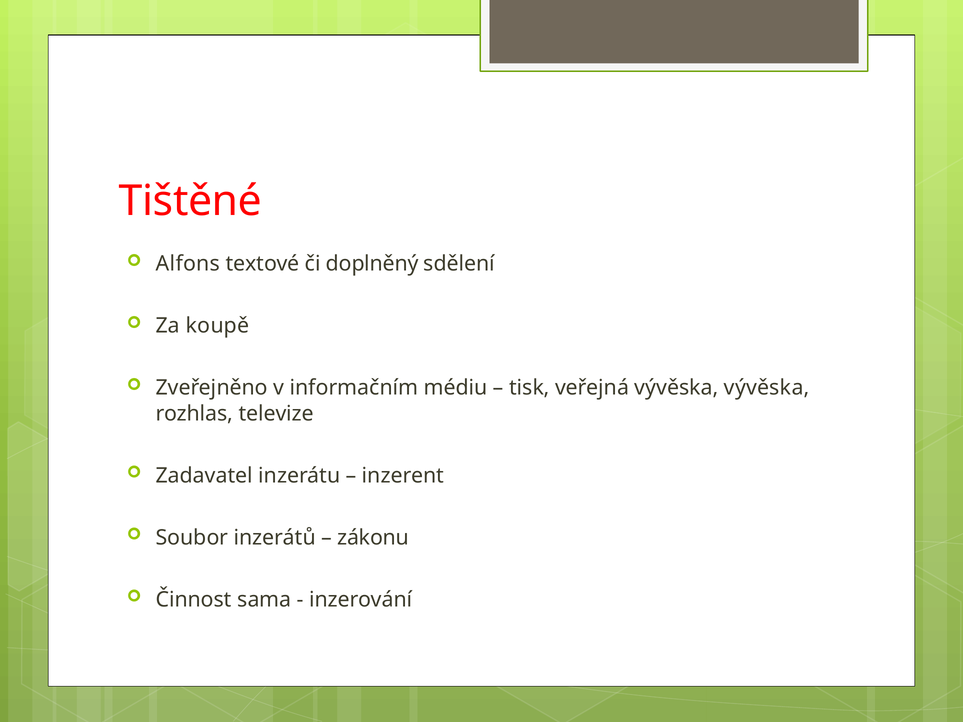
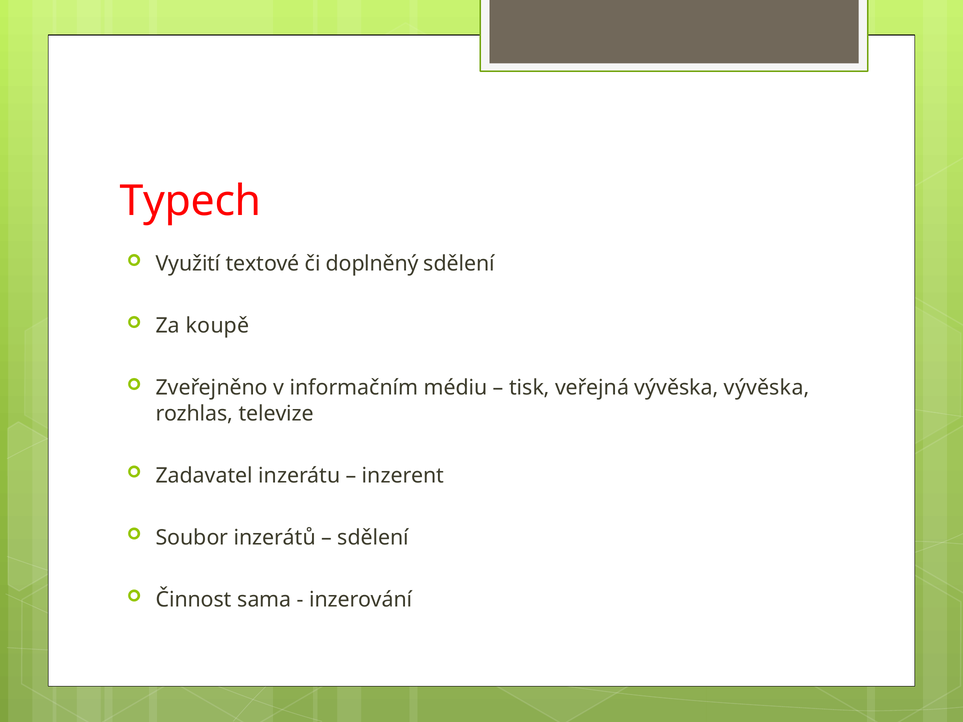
Tištěné: Tištěné -> Typech (190, 201)
Alfons: Alfons -> Využití (188, 264)
zákonu: zákonu -> sdělení (373, 538)
